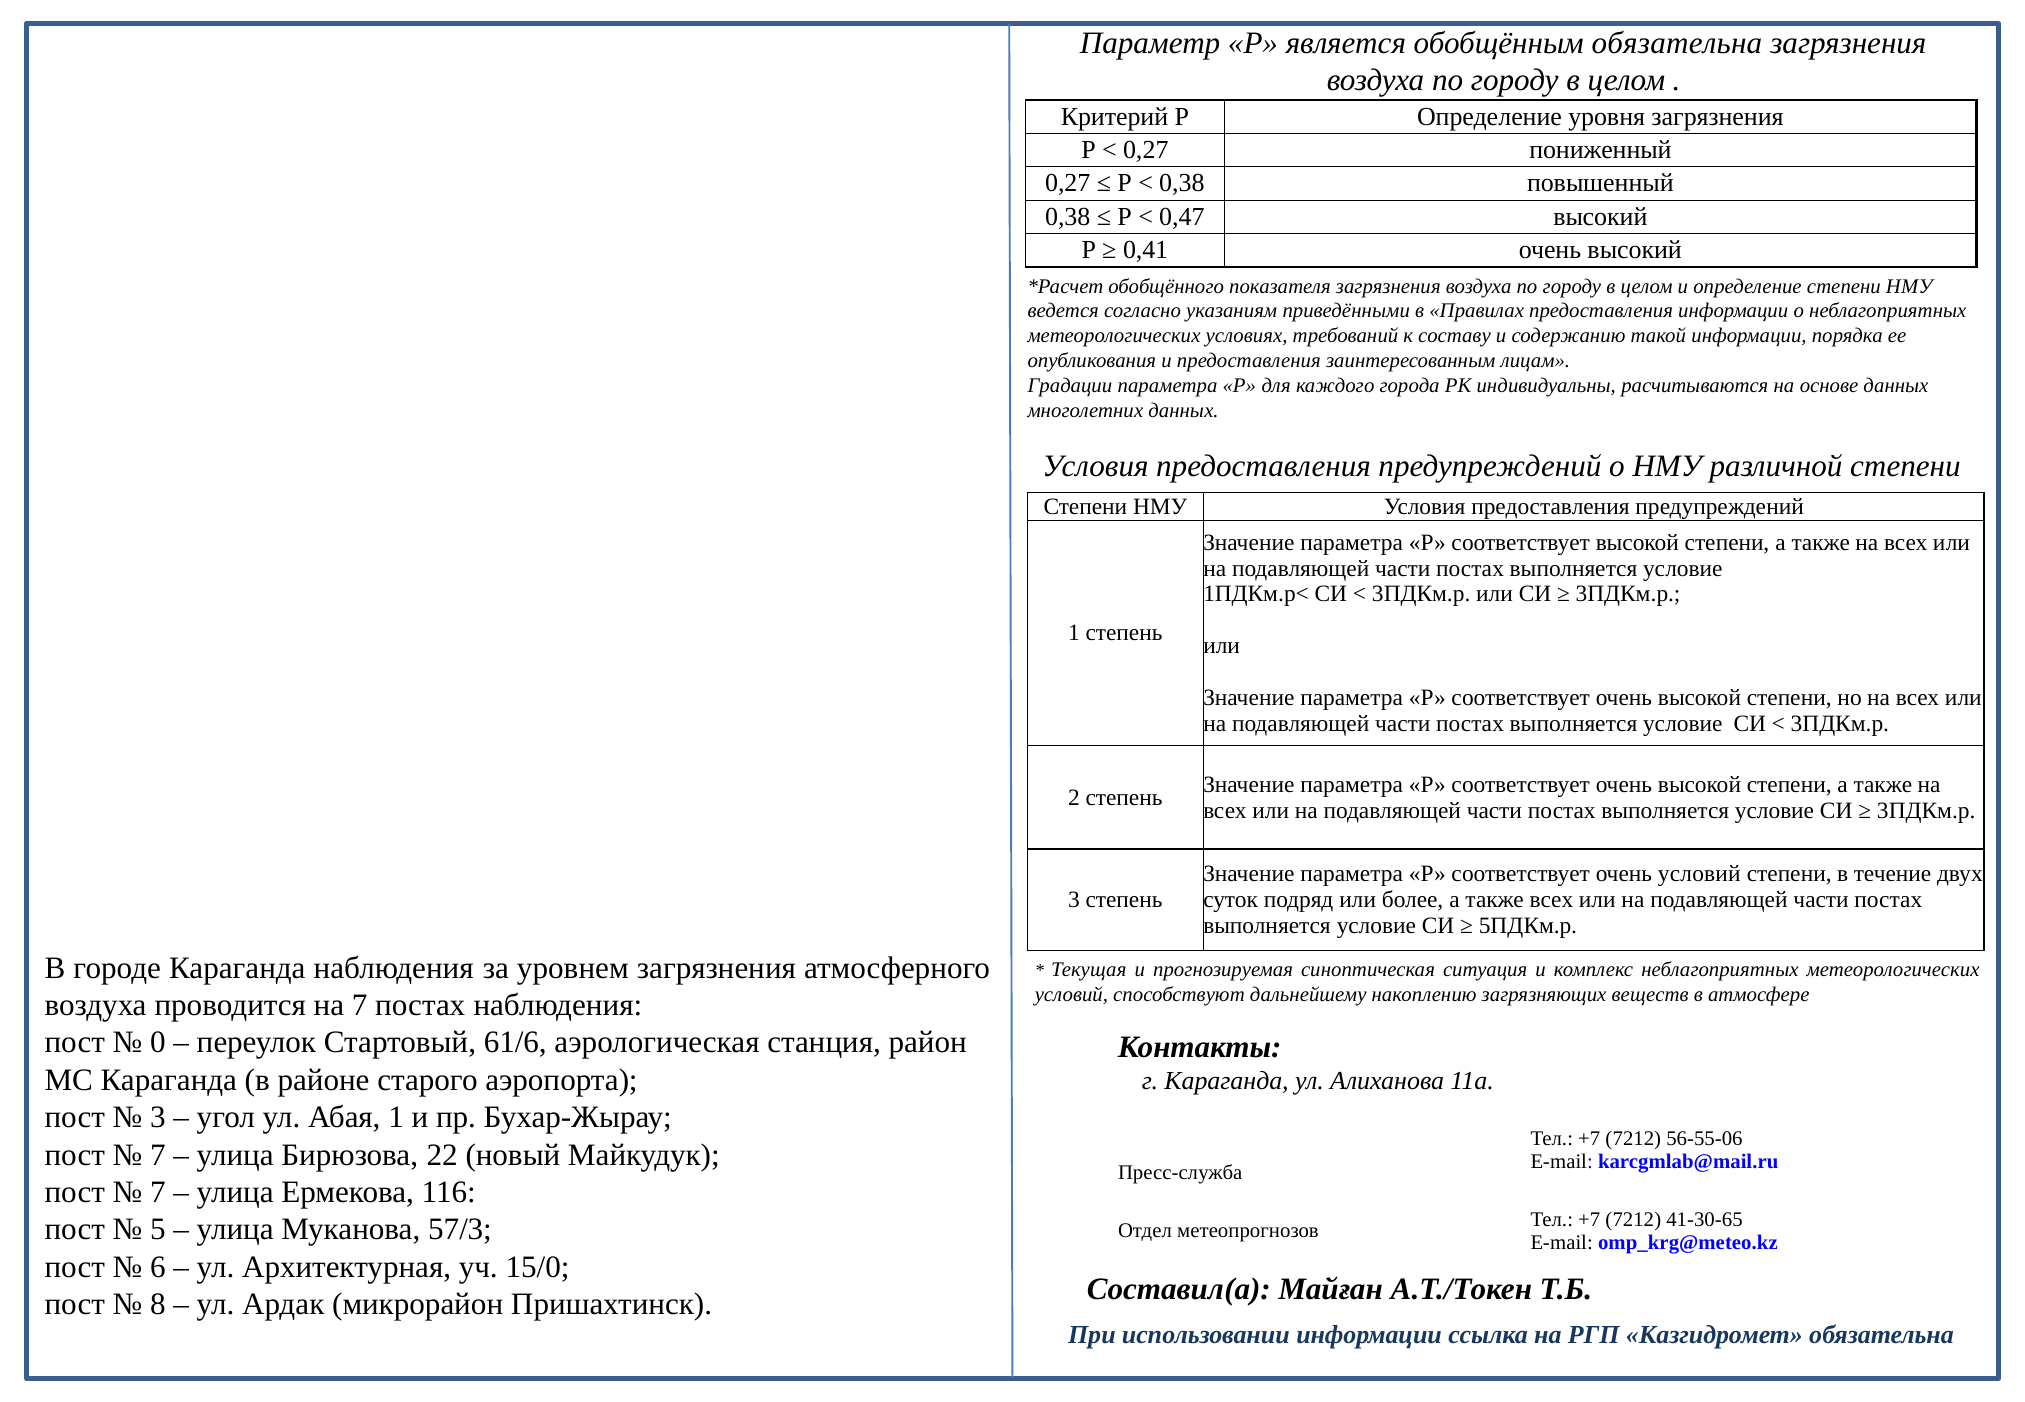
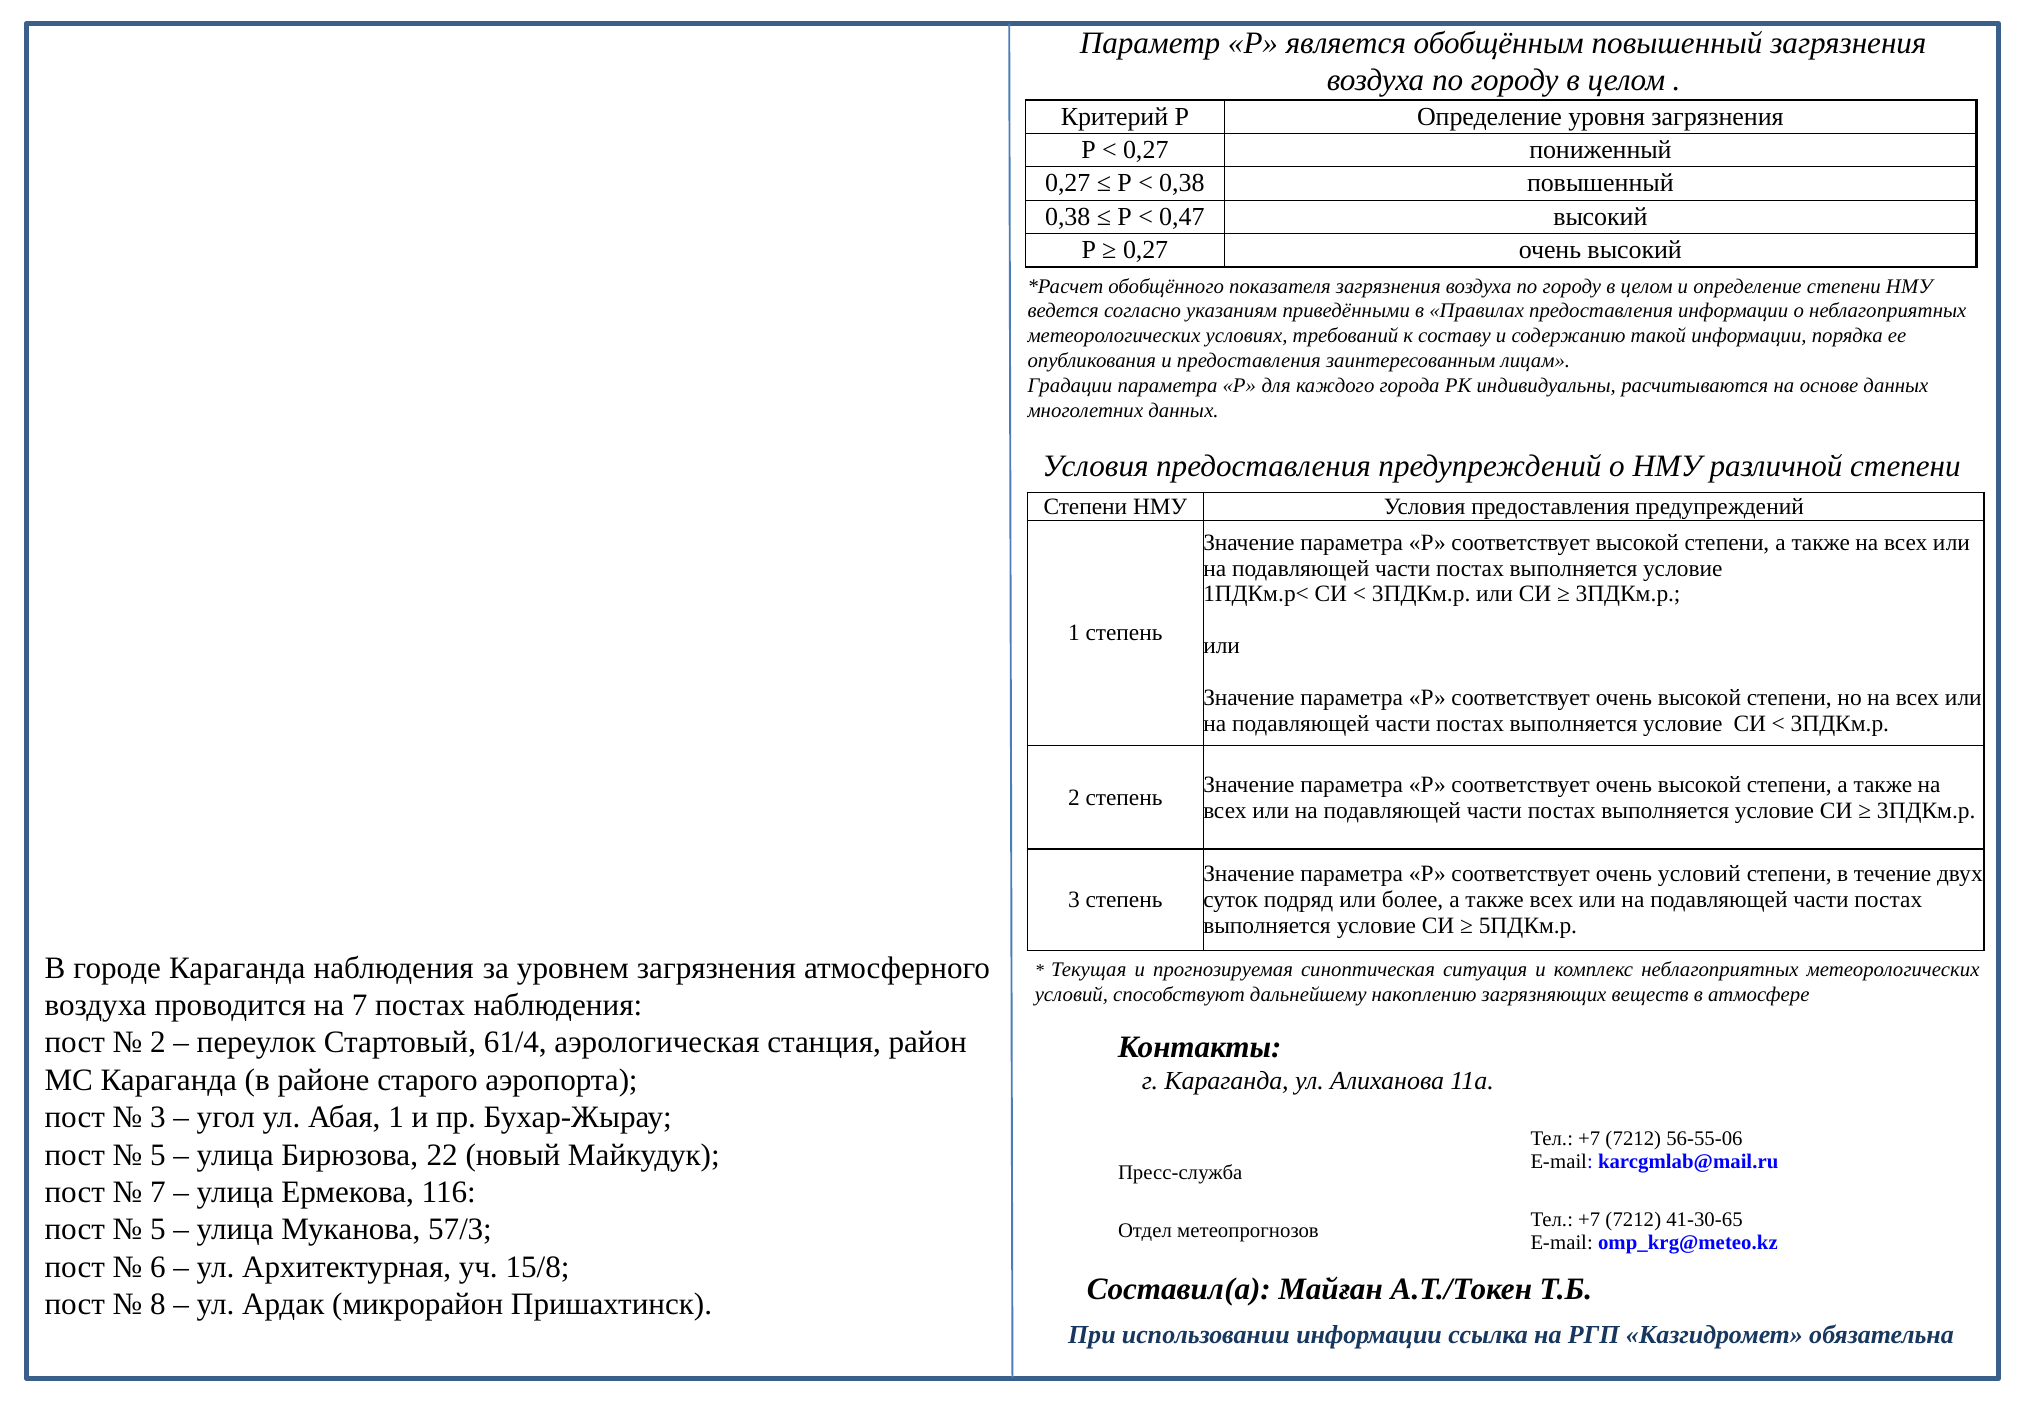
обобщённым обязательна: обязательна -> повышенный (1677, 43)
0,41: 0,41 -> 0,27 (1146, 250)
0: 0 -> 2 (158, 1043)
61/6: 61/6 -> 61/4 (515, 1043)
7: 7 -> 5 (158, 1155)
15/0: 15/0 -> 15/8 (538, 1267)
